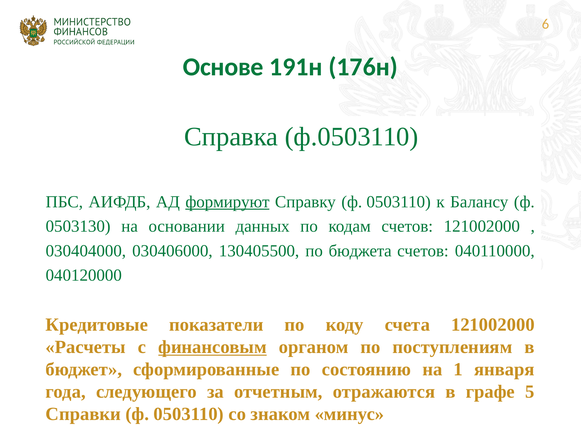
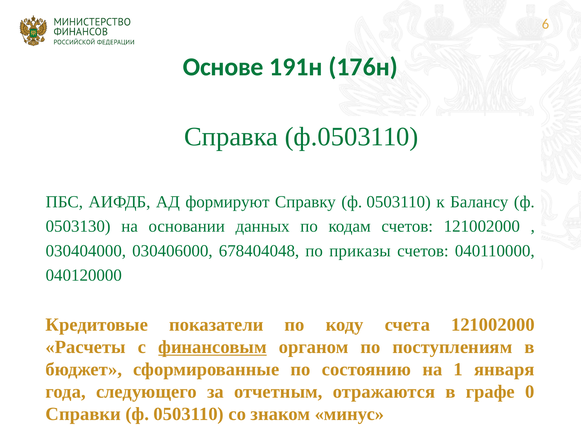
формируют underline: present -> none (227, 202)
130405500: 130405500 -> 678404048 (259, 251)
бюджета: бюджета -> приказы (360, 251)
5: 5 -> 0 (530, 391)
